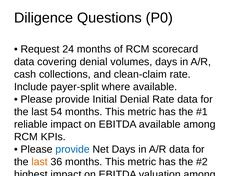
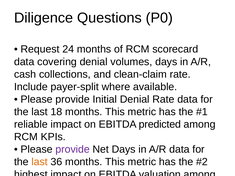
54: 54 -> 18 (56, 112)
EBITDA available: available -> predicted (160, 124)
provide colour: blue -> purple (73, 150)
